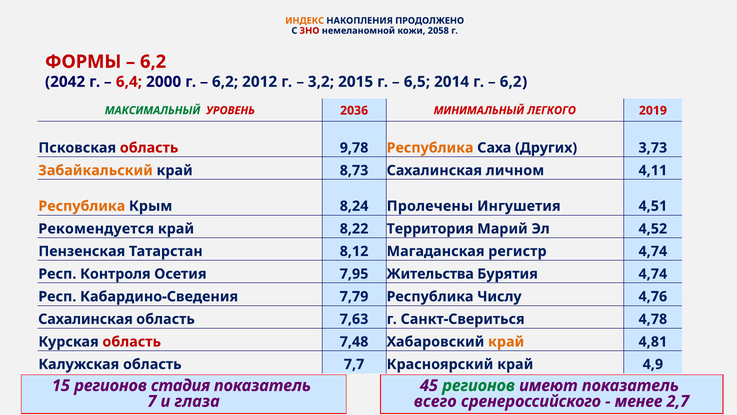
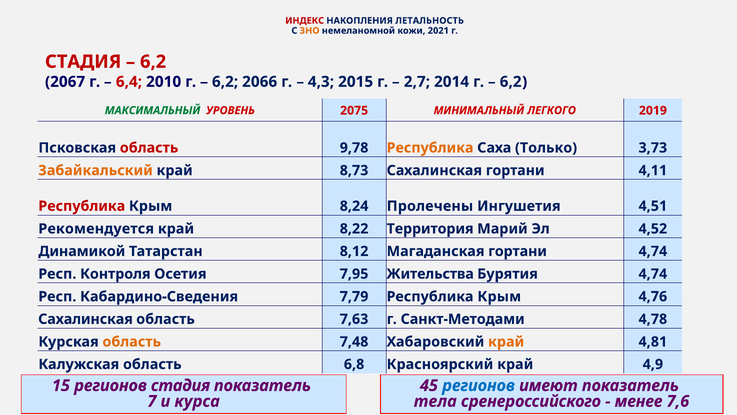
ИНДЕКС colour: orange -> red (305, 21)
ПРОДОЛЖЕНО: ПРОДОЛЖЕНО -> ЛЕТАЛЬНОСТЬ (430, 21)
ЗНО colour: red -> orange (310, 31)
2058: 2058 -> 2021 (438, 31)
ФОРМЫ: ФОРМЫ -> СТАДИЯ (83, 62)
2042: 2042 -> 2067 (65, 82)
2000: 2000 -> 2010 (164, 82)
2012: 2012 -> 2066 (260, 82)
3,2: 3,2 -> 4,3 (321, 82)
6,5: 6,5 -> 2,7 (417, 82)
2036: 2036 -> 2075 (354, 110)
Других: Других -> Только (546, 148)
Сахалинская личном: личном -> гортани (515, 170)
Республика colour: orange -> red (82, 206)
Пензенская: Пензенская -> Динамикой (82, 251)
Магаданская регистр: регистр -> гортани (518, 251)
Числу: Числу -> Крым (499, 296)
Санкт-Свериться: Санкт-Свериться -> Санкт-Методами (463, 319)
область colour: red -> orange (132, 341)
7,7: 7,7 -> 6,8 (354, 364)
регионов colour: green -> blue (479, 385)
глаза: глаза -> курса (197, 401)
всего: всего -> тела (435, 401)
2,7: 2,7 -> 7,6 (678, 401)
